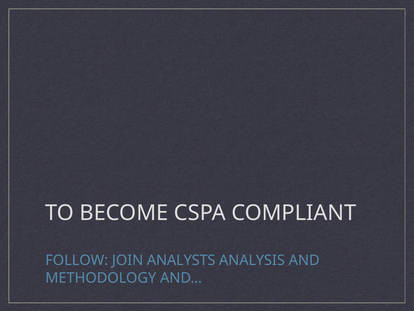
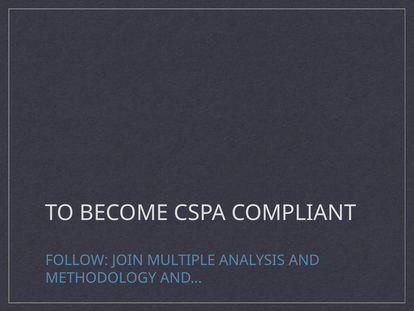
ANALYSTS: ANALYSTS -> MULTIPLE (181, 260)
